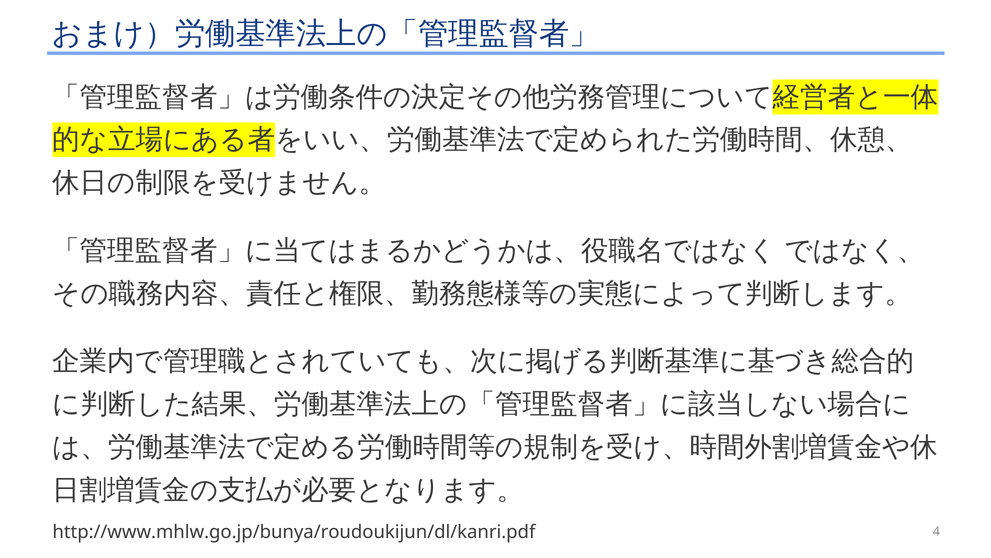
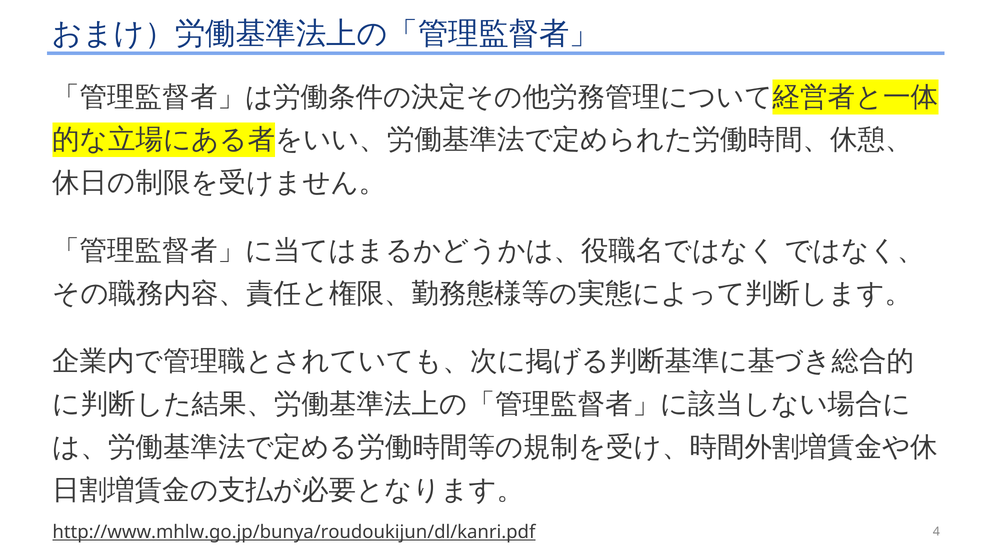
http://www.mhlw.go.jp/bunya/roudoukijun/dl/kanri.pdf underline: none -> present (294, 532)
